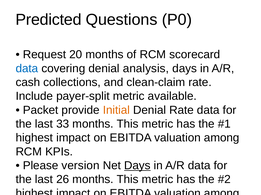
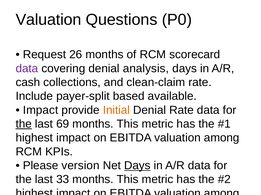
Predicted: Predicted -> Valuation (48, 20)
20: 20 -> 26 (76, 55)
data colour: blue -> purple (27, 69)
payer-split metric: metric -> based (129, 97)
Packet: Packet -> Impact (41, 110)
the underline: none -> present (24, 124)
33: 33 -> 69 (63, 124)
26: 26 -> 33 (63, 180)
